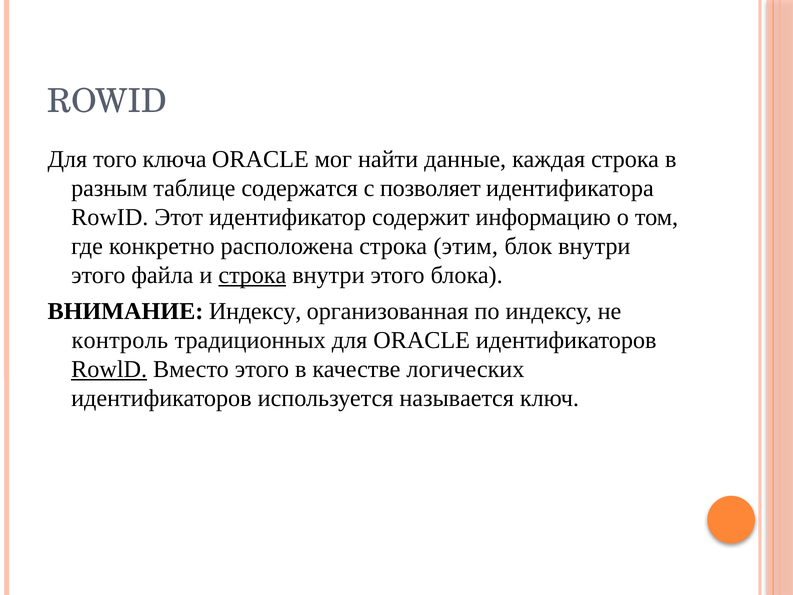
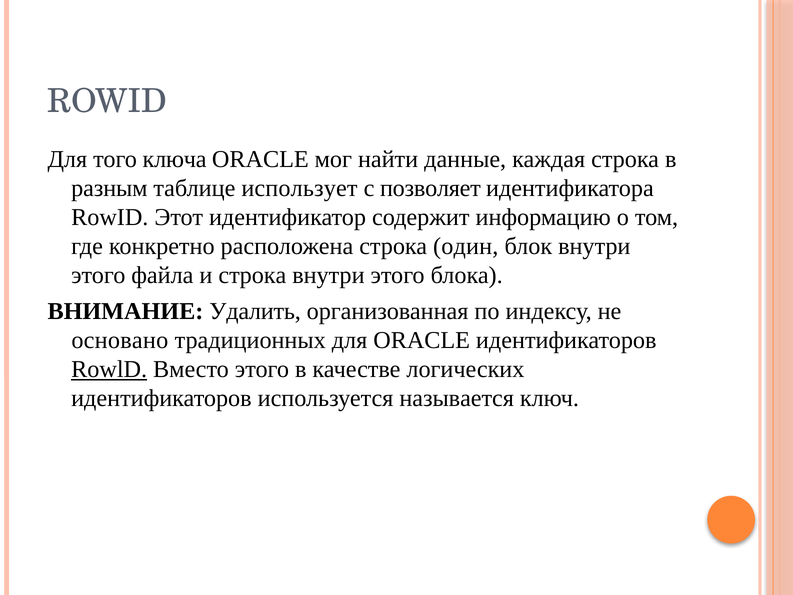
содержатся: содержатся -> использует (299, 188)
этим: этим -> один (466, 246)
строка underline: present -> none (252, 275)
ВНИМАНИЕ Индексу: Индексу -> Удалить (255, 311)
контроль: контроль -> основано (120, 340)
